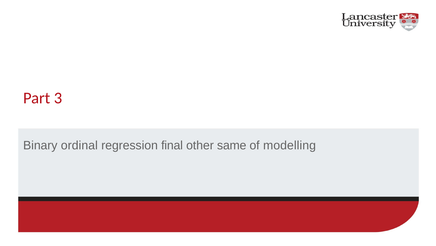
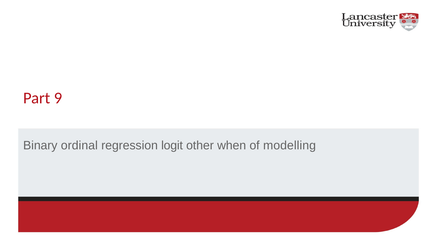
3: 3 -> 9 (58, 98)
final: final -> logit (172, 145)
same: same -> when (232, 145)
